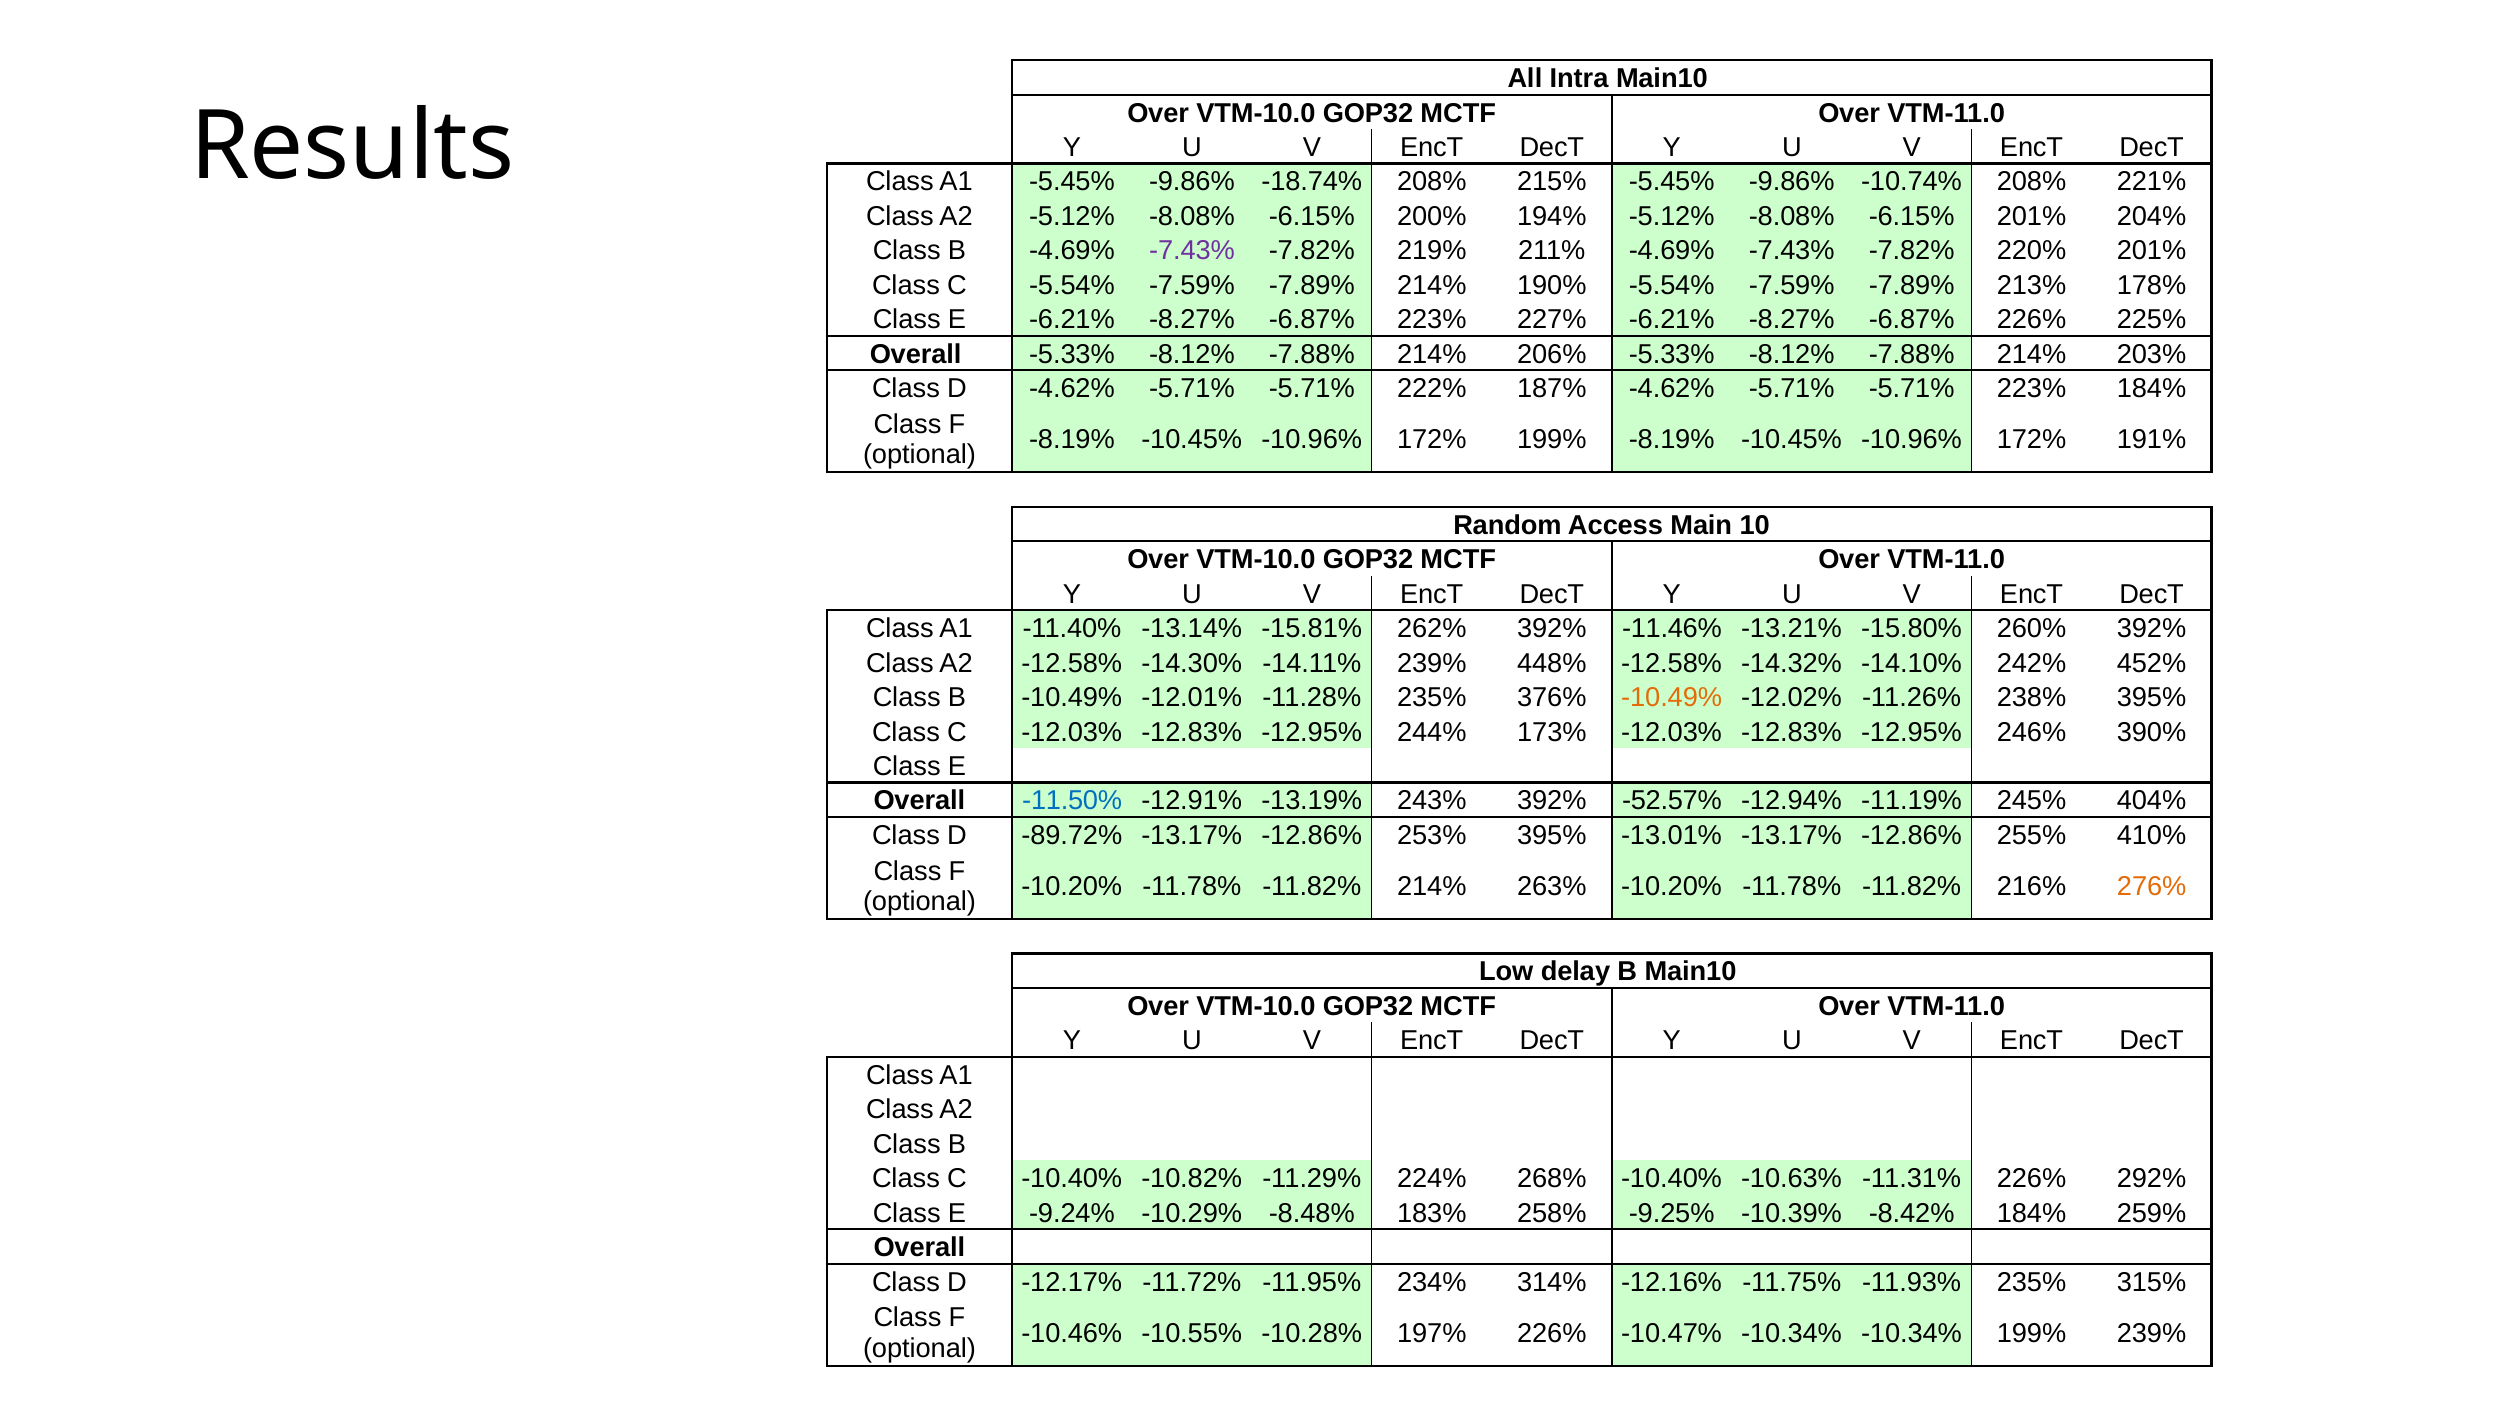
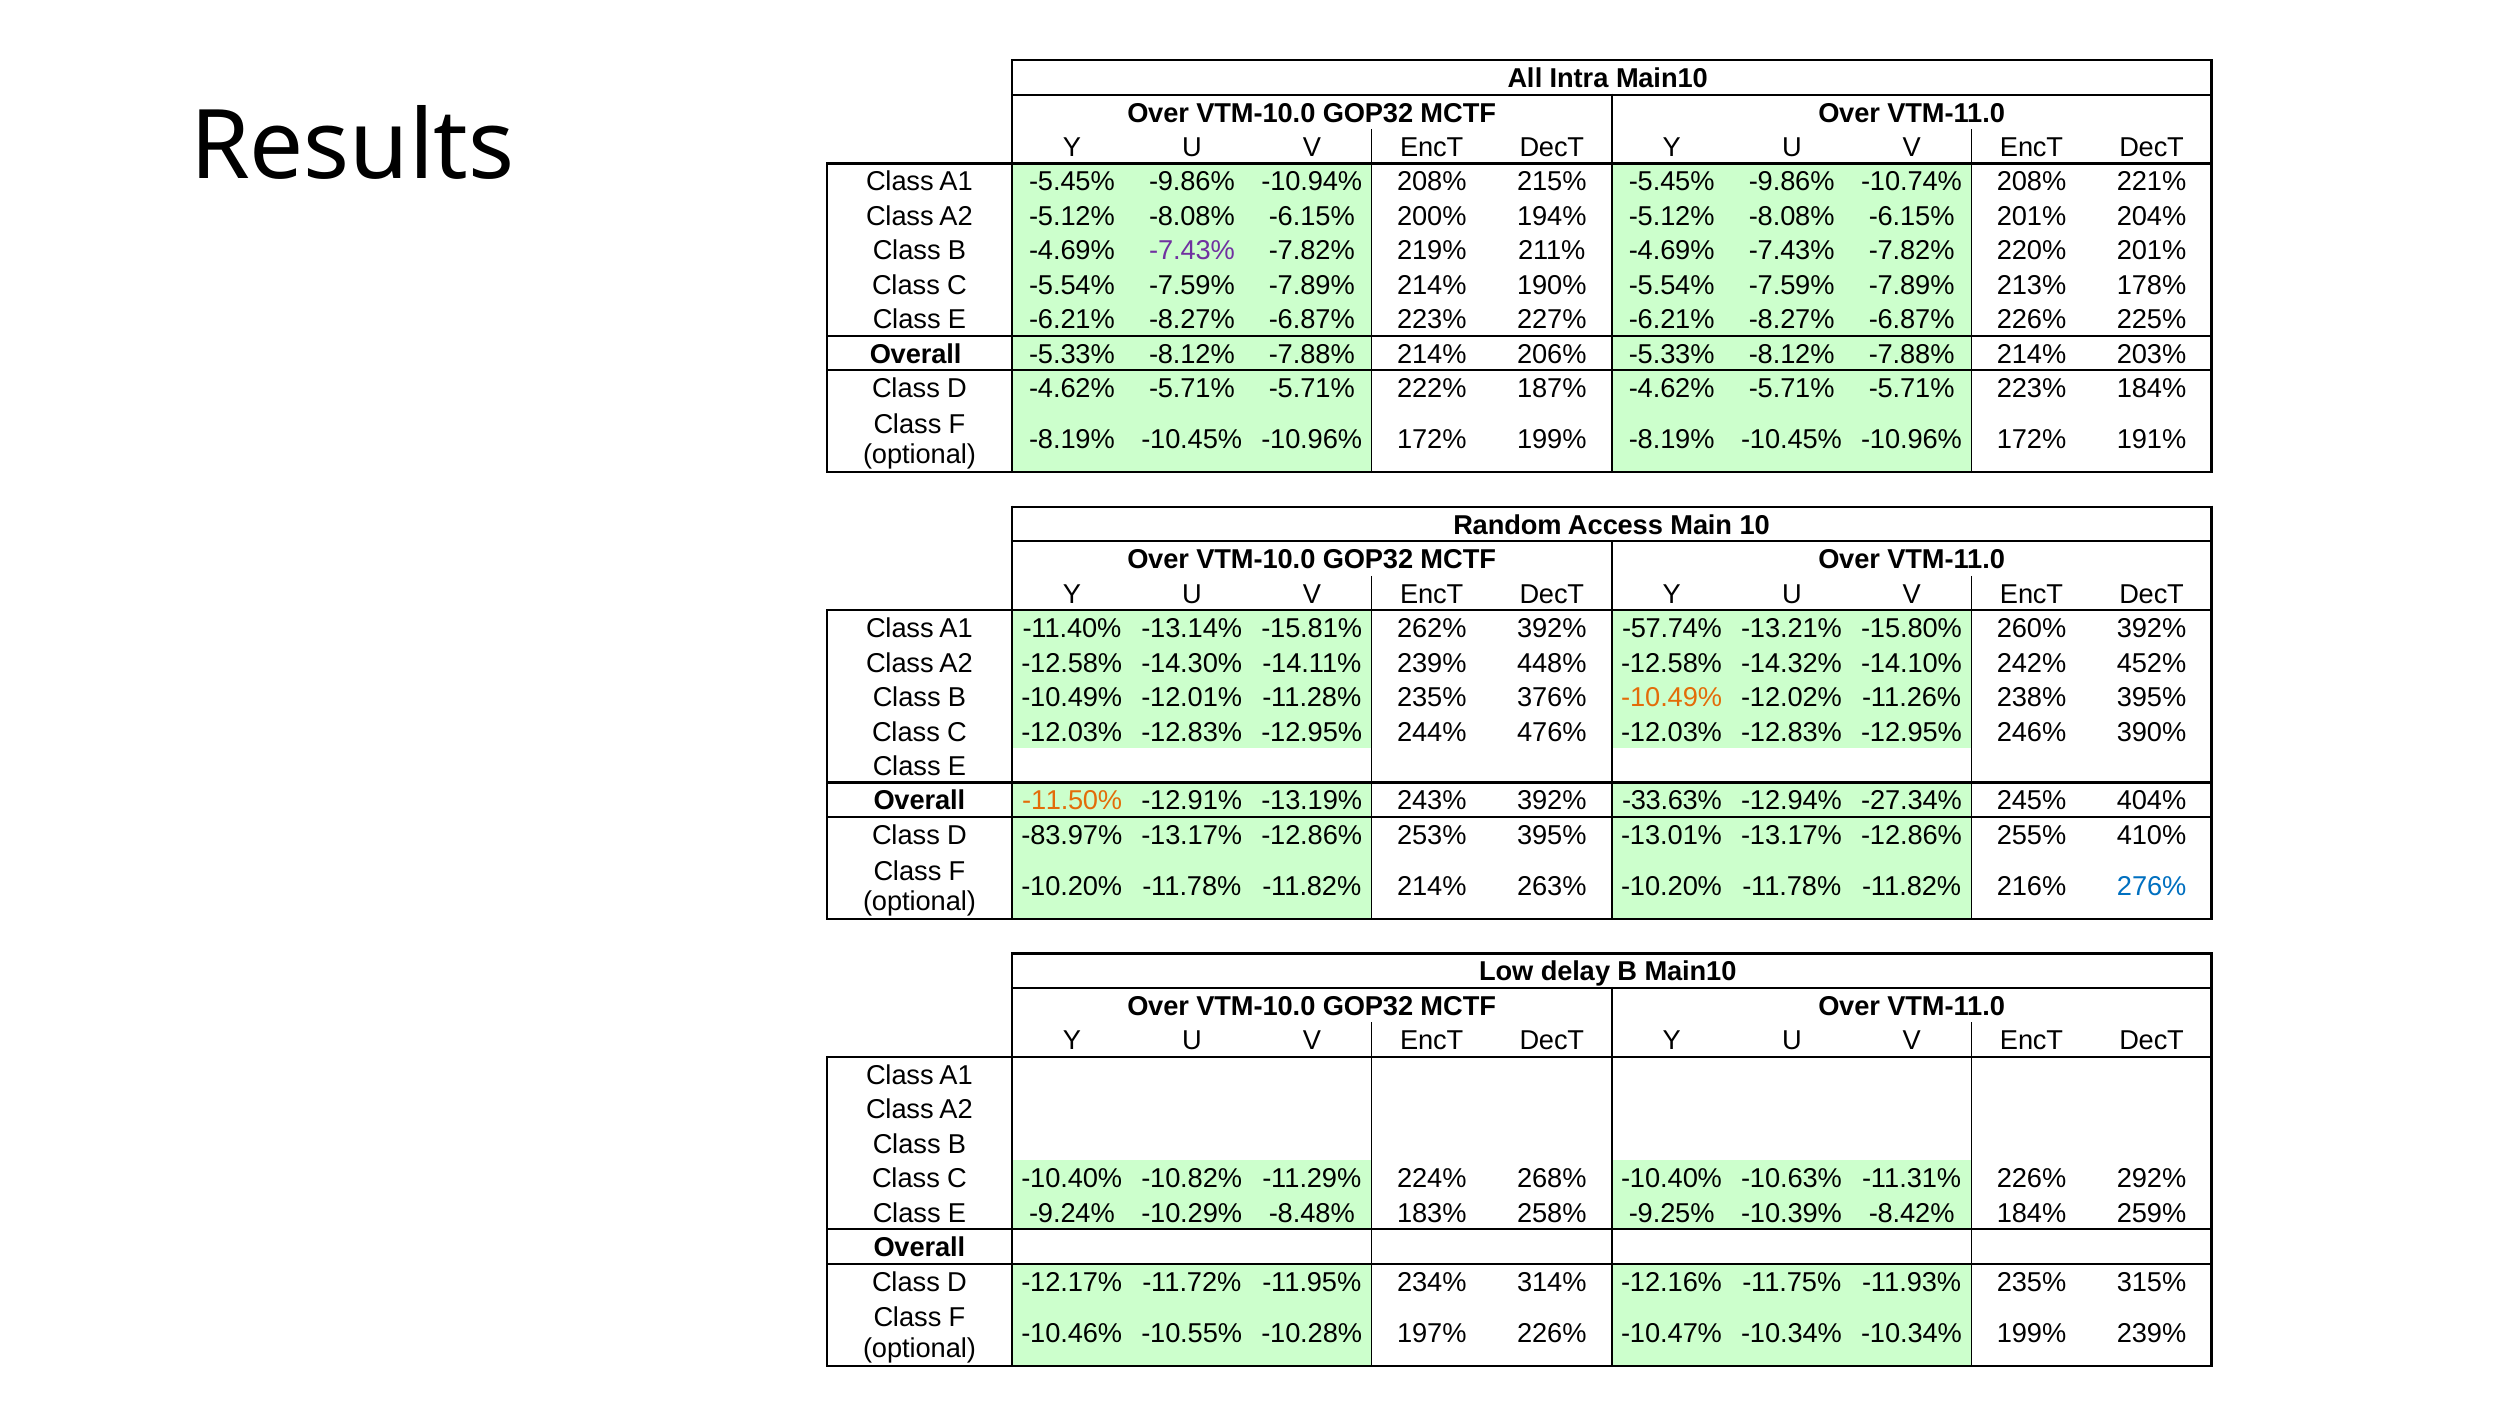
-18.74%: -18.74% -> -10.94% (1312, 182)
-11.46%: -11.46% -> -57.74% (1672, 629)
173%: 173% -> 476% (1552, 732)
-11.50% colour: blue -> orange (1072, 801)
-52.57%: -52.57% -> -33.63% (1672, 801)
-11.19%: -11.19% -> -27.34% (1912, 801)
-89.72%: -89.72% -> -83.97% (1072, 835)
276% colour: orange -> blue (2152, 886)
